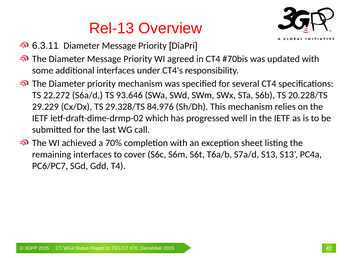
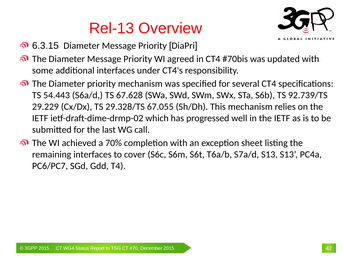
6.3.11: 6.3.11 -> 6.3.15 (45, 46)
22.272: 22.272 -> 54.443 (57, 95)
93.646: 93.646 -> 67.628 (129, 95)
20.228/TS: 20.228/TS -> 92.739/TS (308, 95)
84.976: 84.976 -> 67.055 (160, 107)
